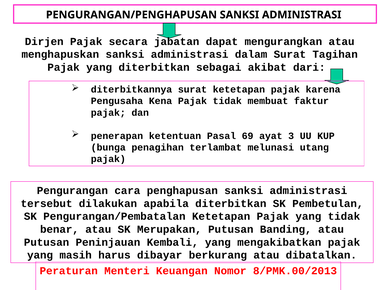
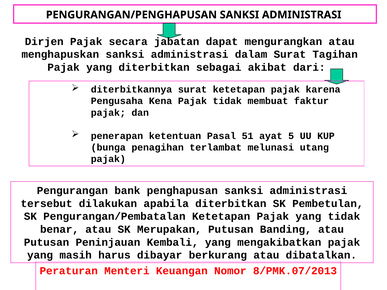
69: 69 -> 51 (248, 136)
3: 3 -> 5 (291, 136)
cara: cara -> bank (127, 191)
8/PMK.00/2013: 8/PMK.00/2013 -> 8/PMK.07/2013 (295, 271)
